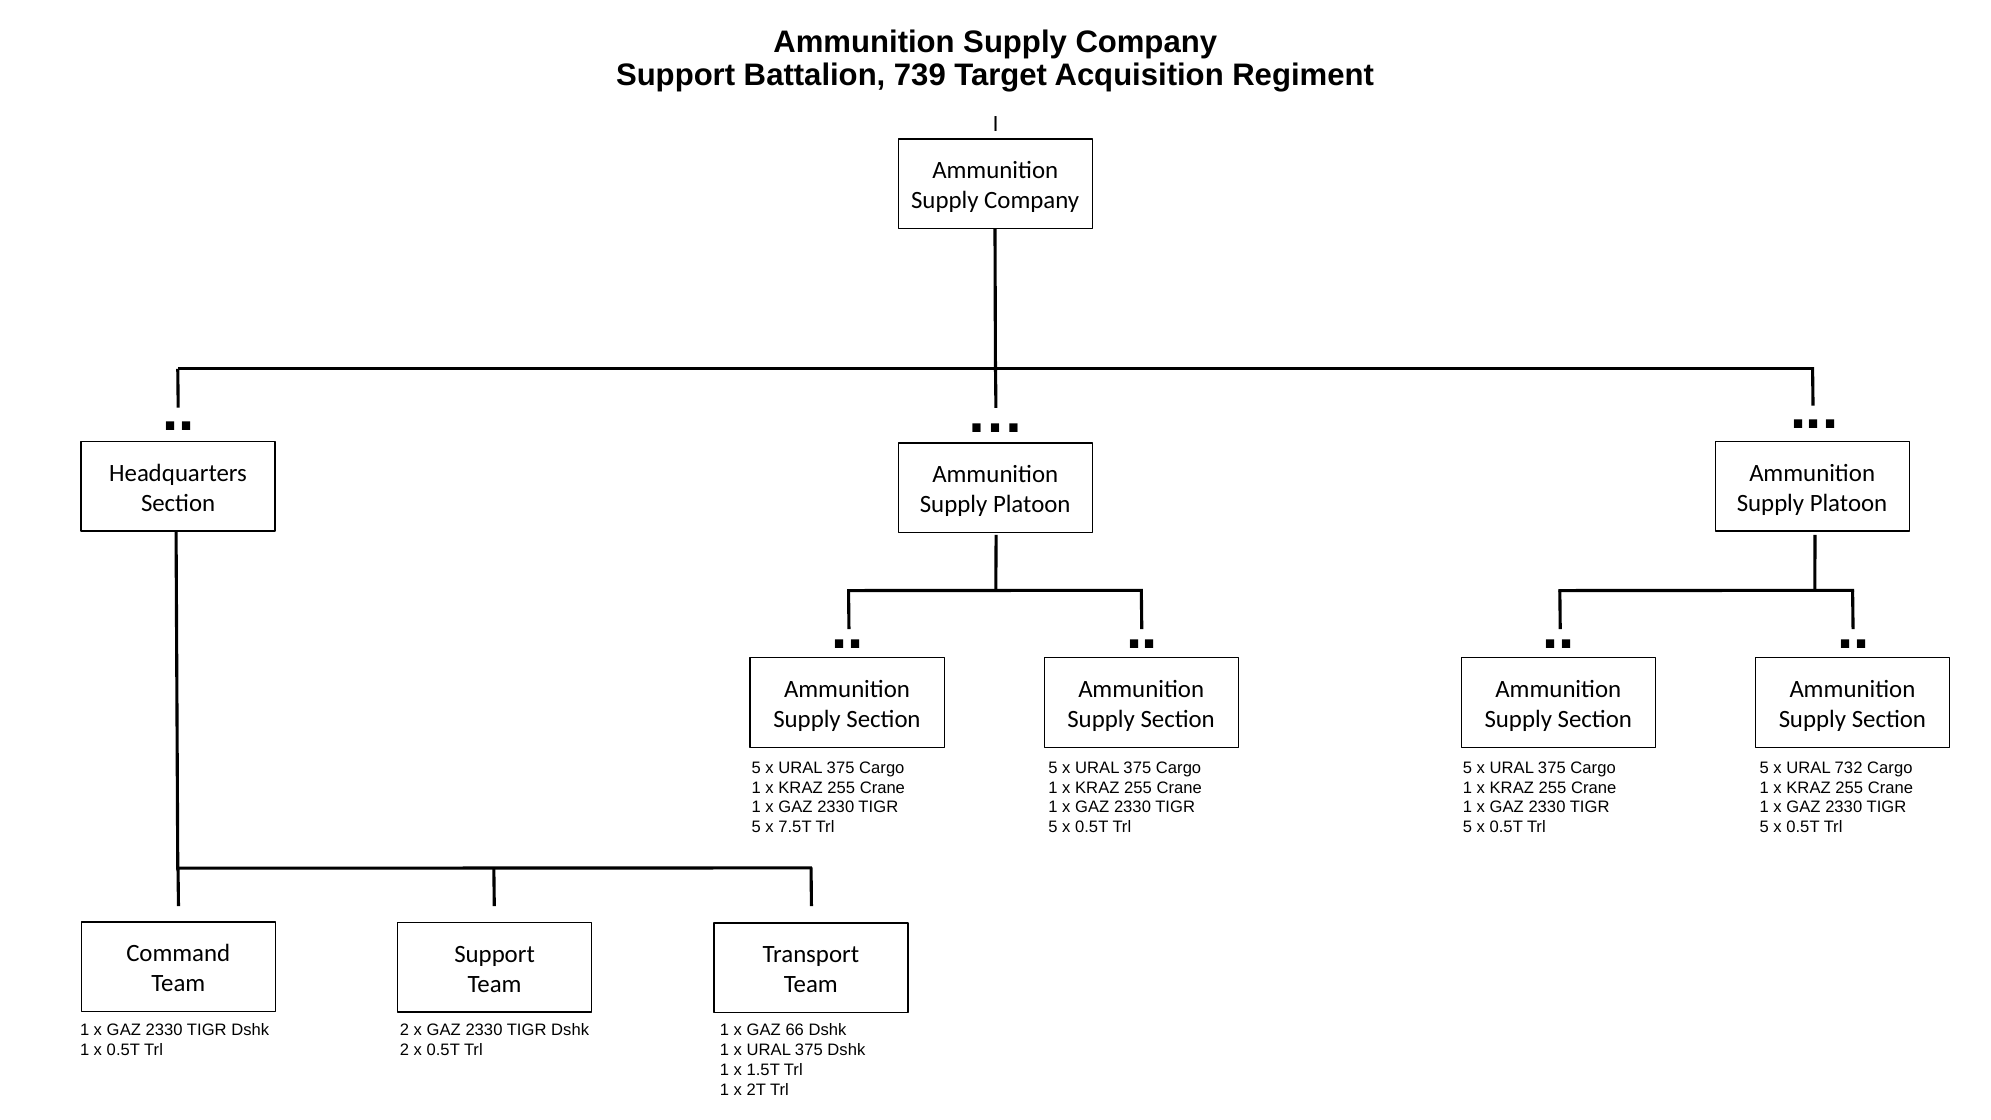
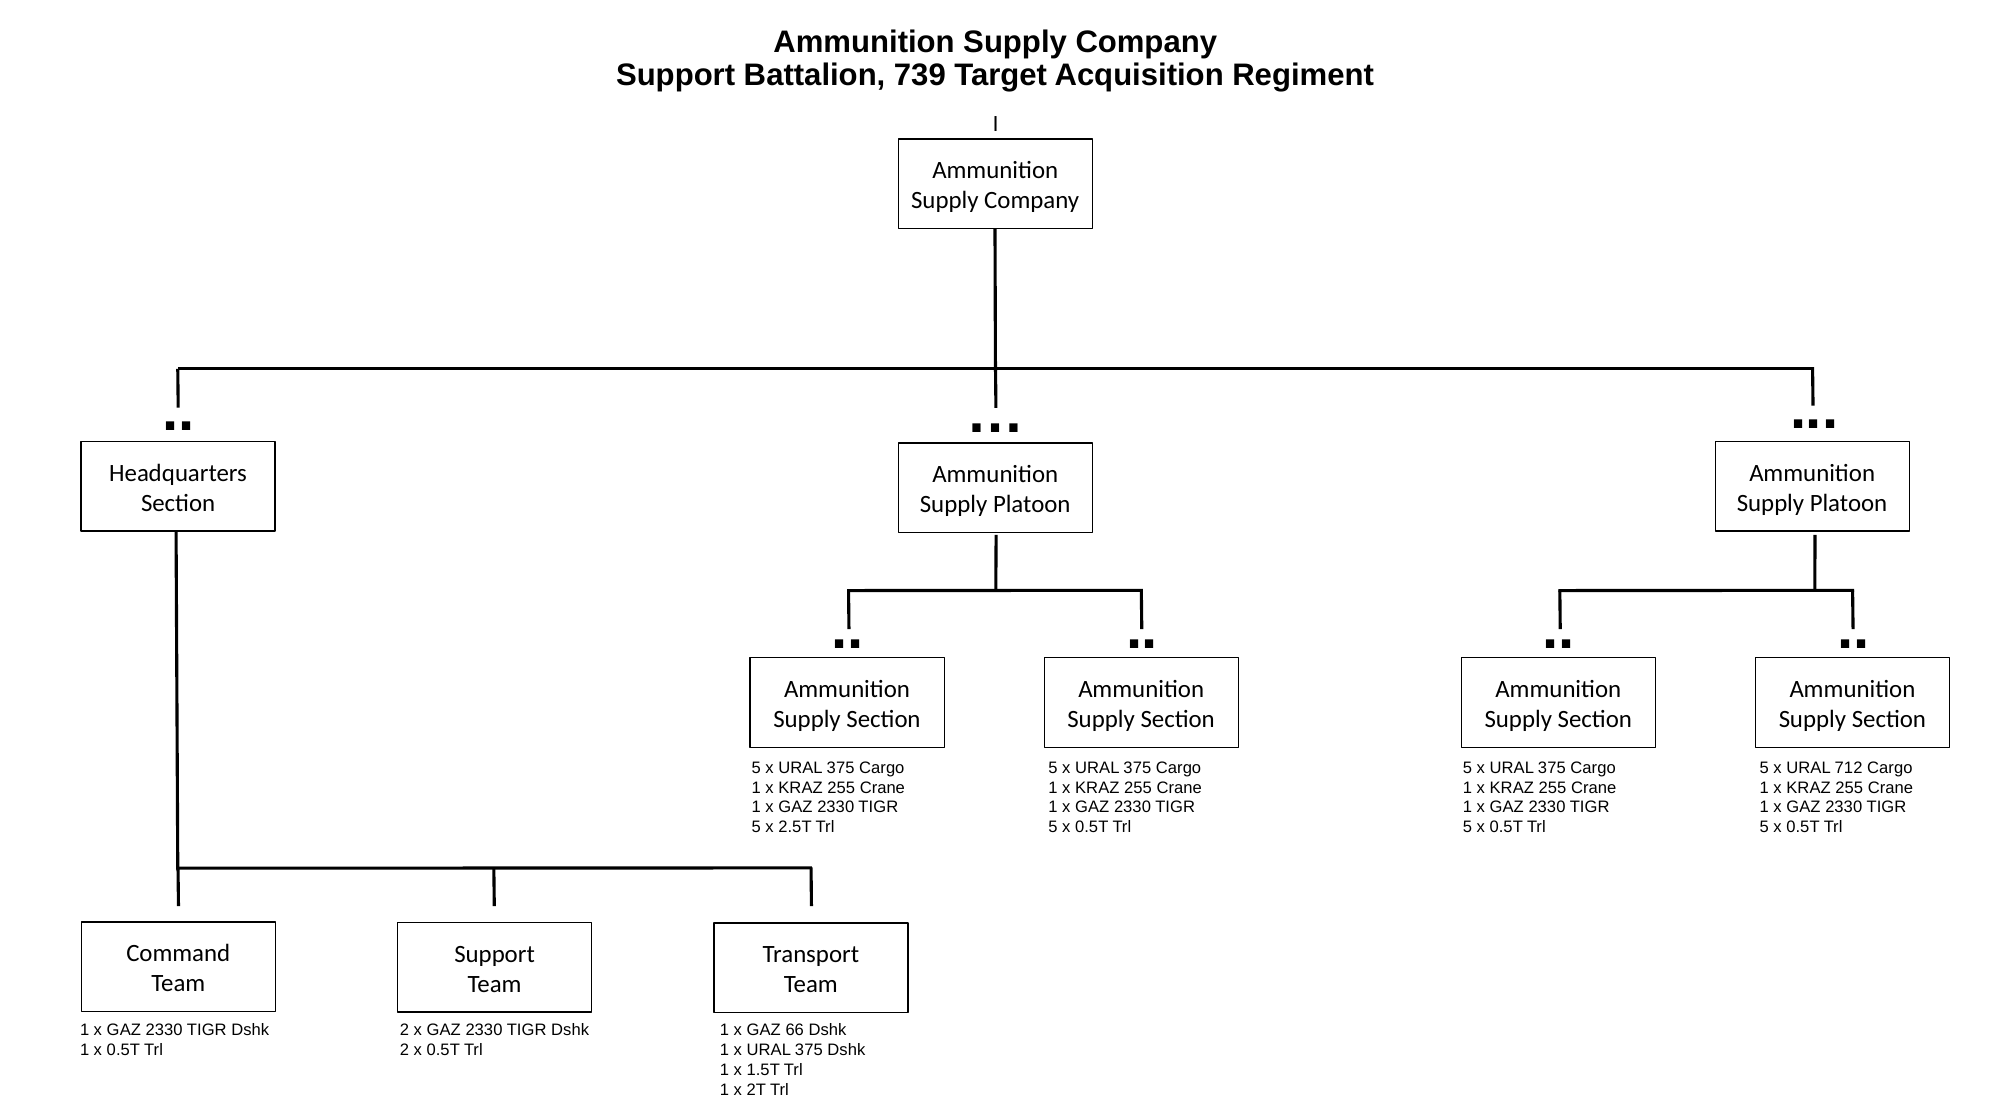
732: 732 -> 712 (1849, 768)
7.5T: 7.5T -> 2.5T (795, 827)
